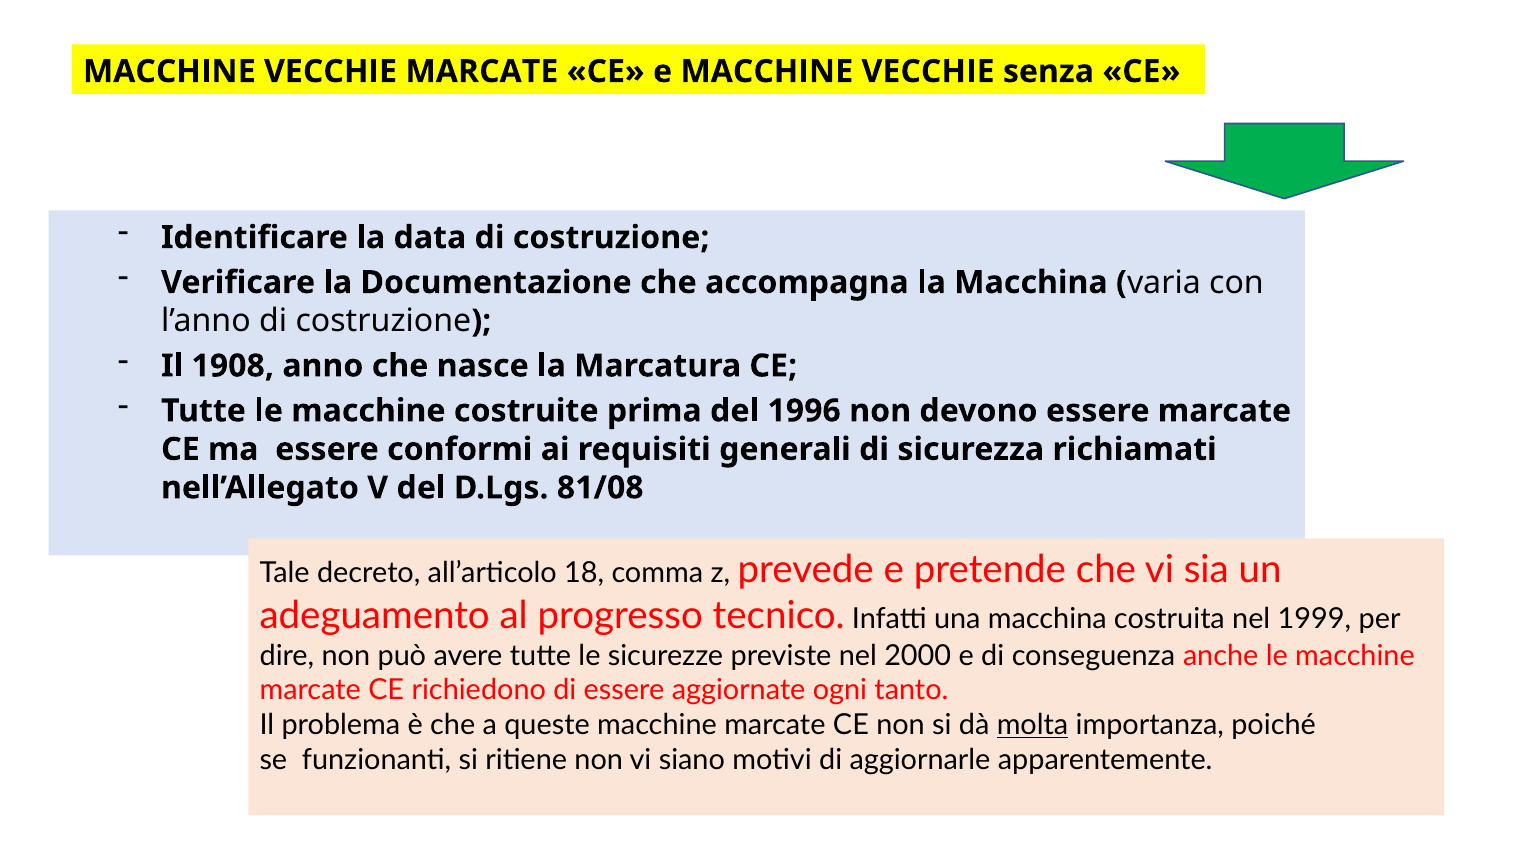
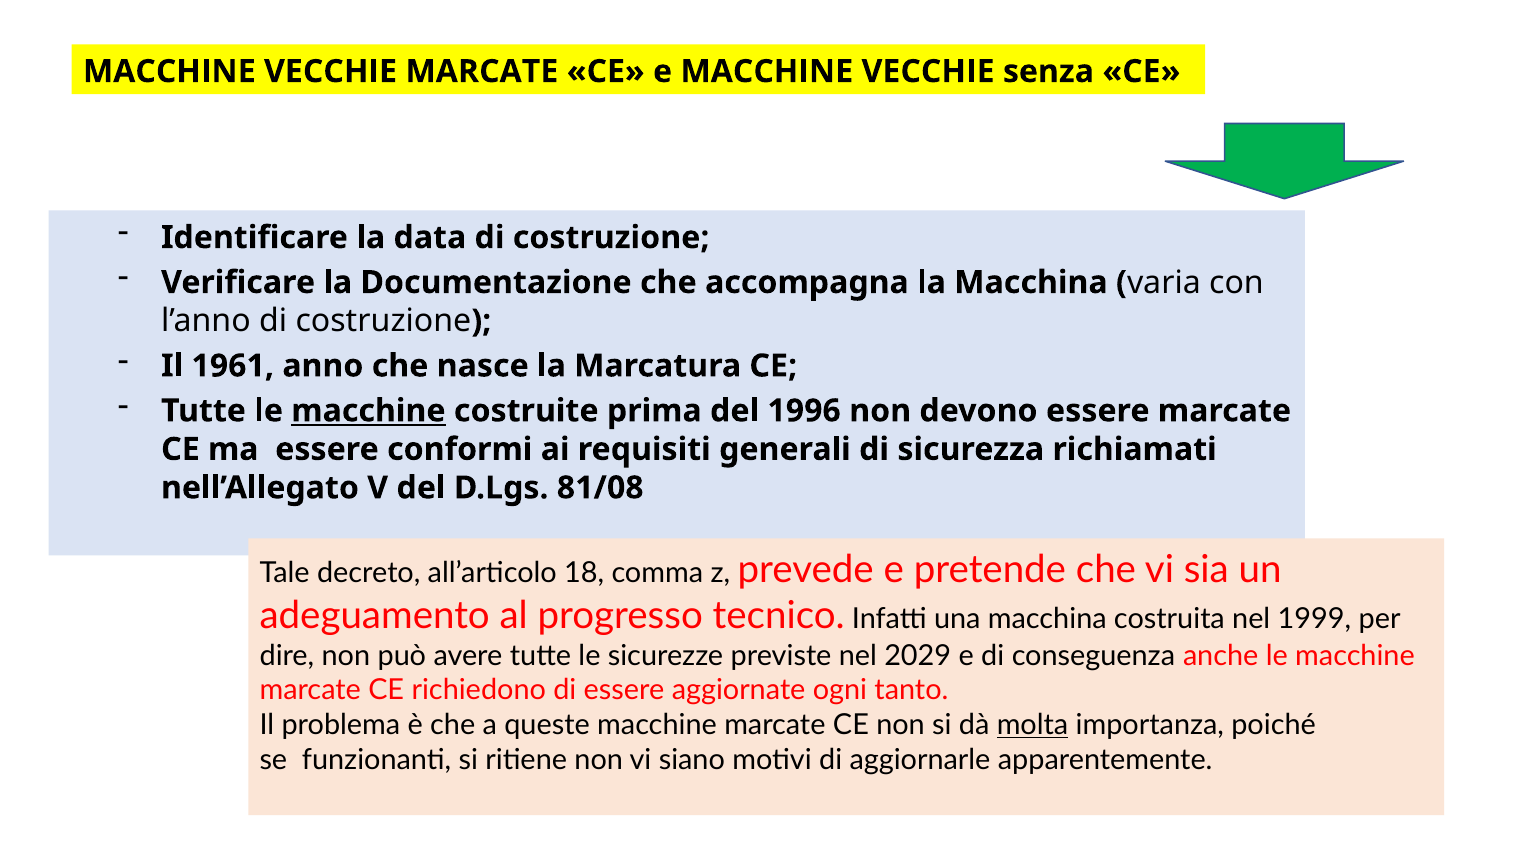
1908: 1908 -> 1961 (233, 366)
macchine underline: none -> present (368, 411)
2000: 2000 -> 2029 (918, 655)
